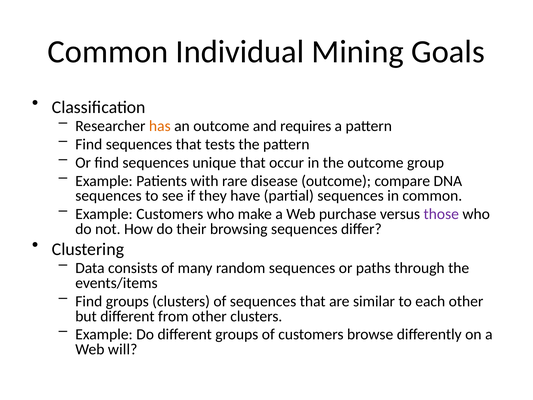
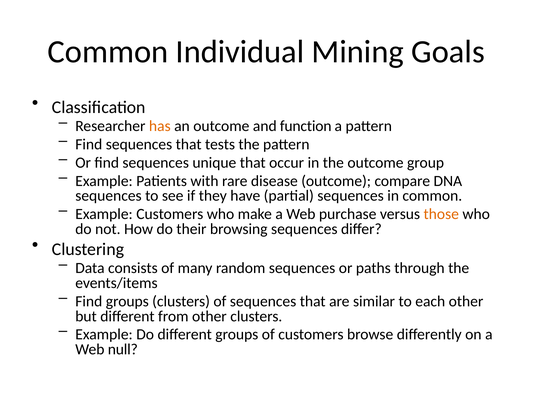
requires: requires -> function (306, 126)
those colour: purple -> orange (441, 214)
will: will -> null (123, 349)
